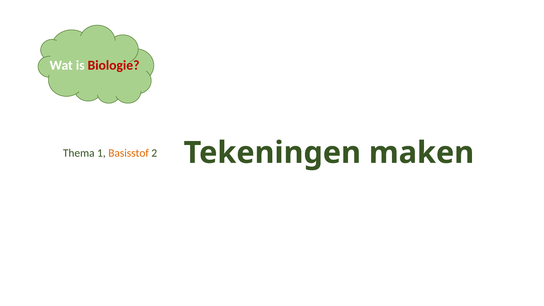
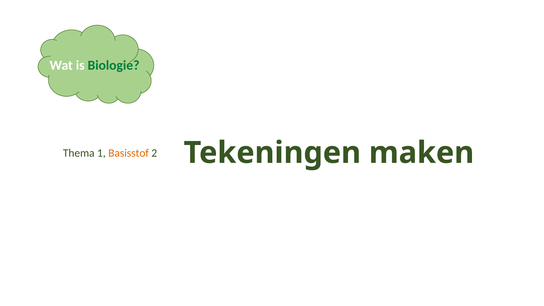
Biologie colour: red -> green (114, 65)
